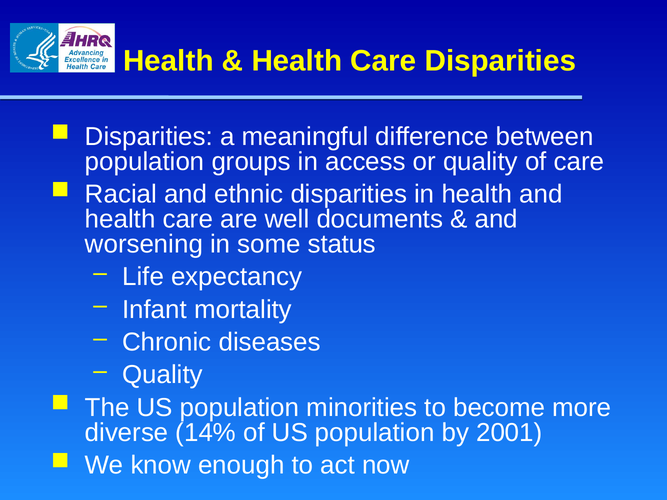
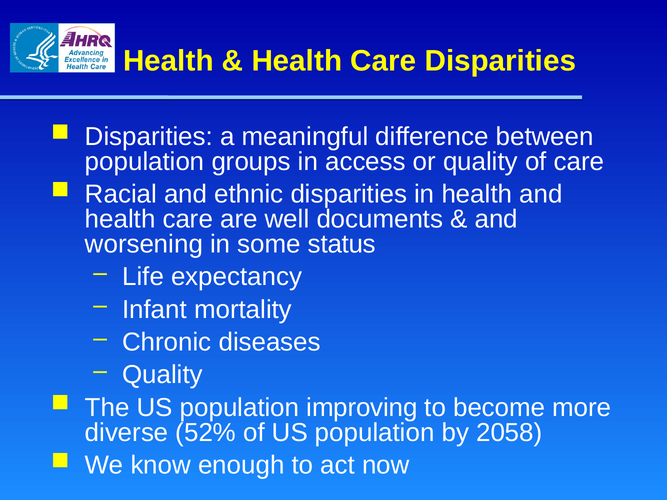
minorities: minorities -> improving (362, 408)
14%: 14% -> 52% (206, 433)
2001: 2001 -> 2058 (509, 433)
